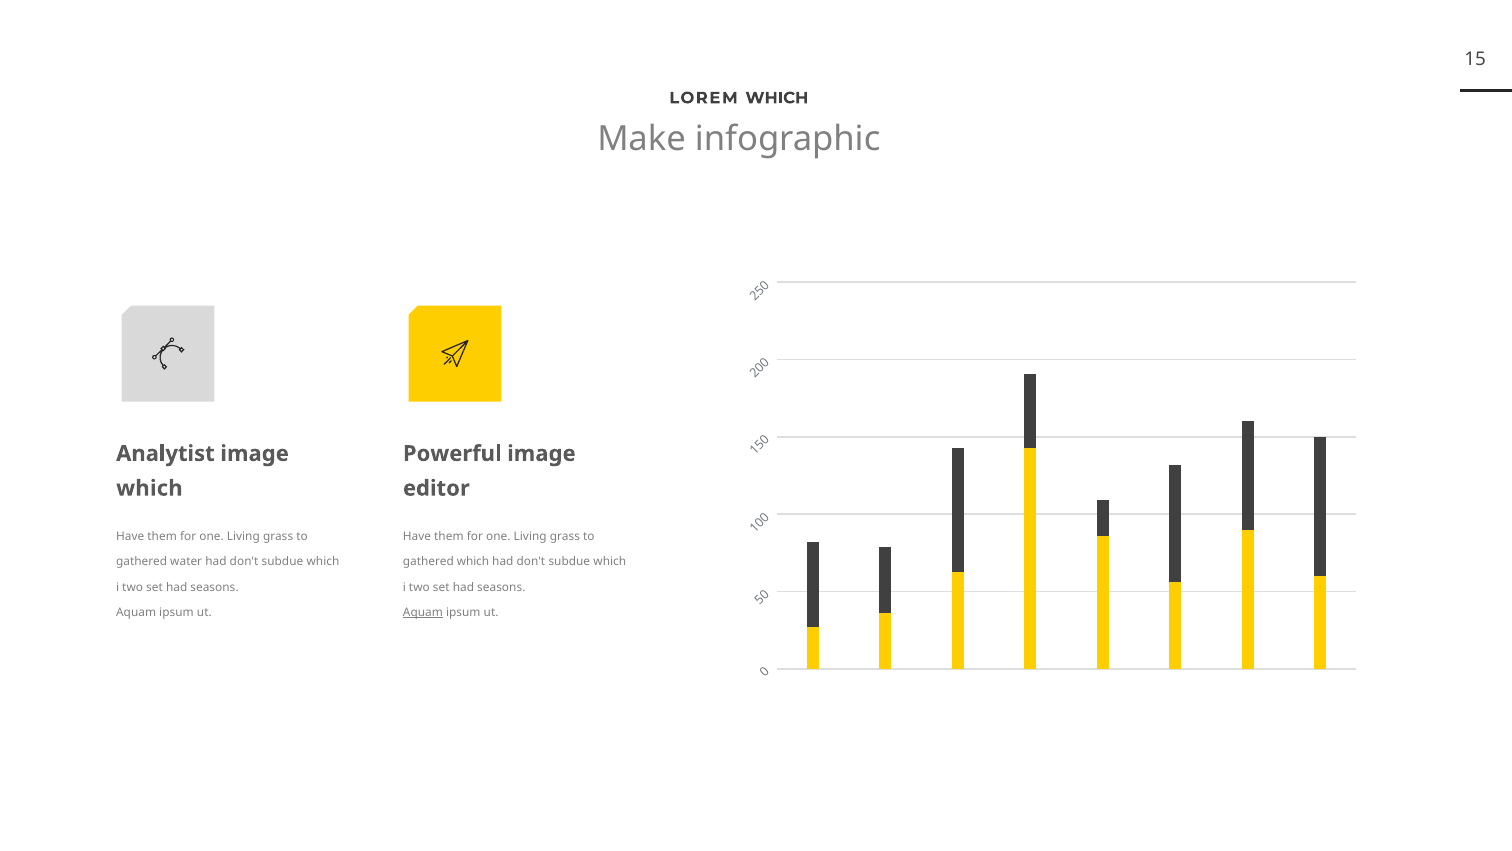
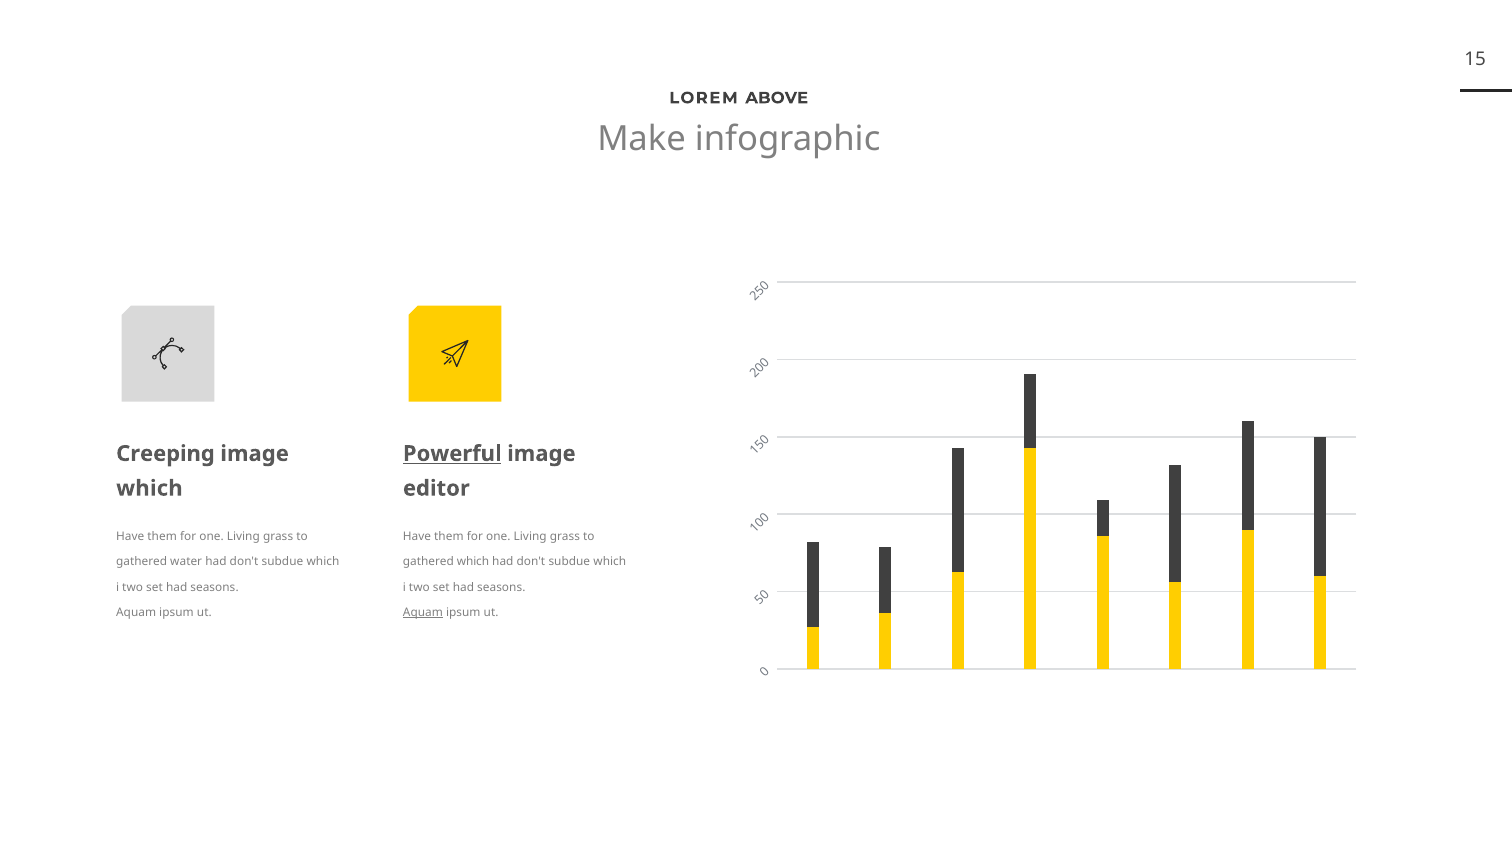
LOREM WHICH: WHICH -> ABOVE (777, 98)
Analytist: Analytist -> Creeping (165, 453)
Powerful underline: none -> present (452, 453)
